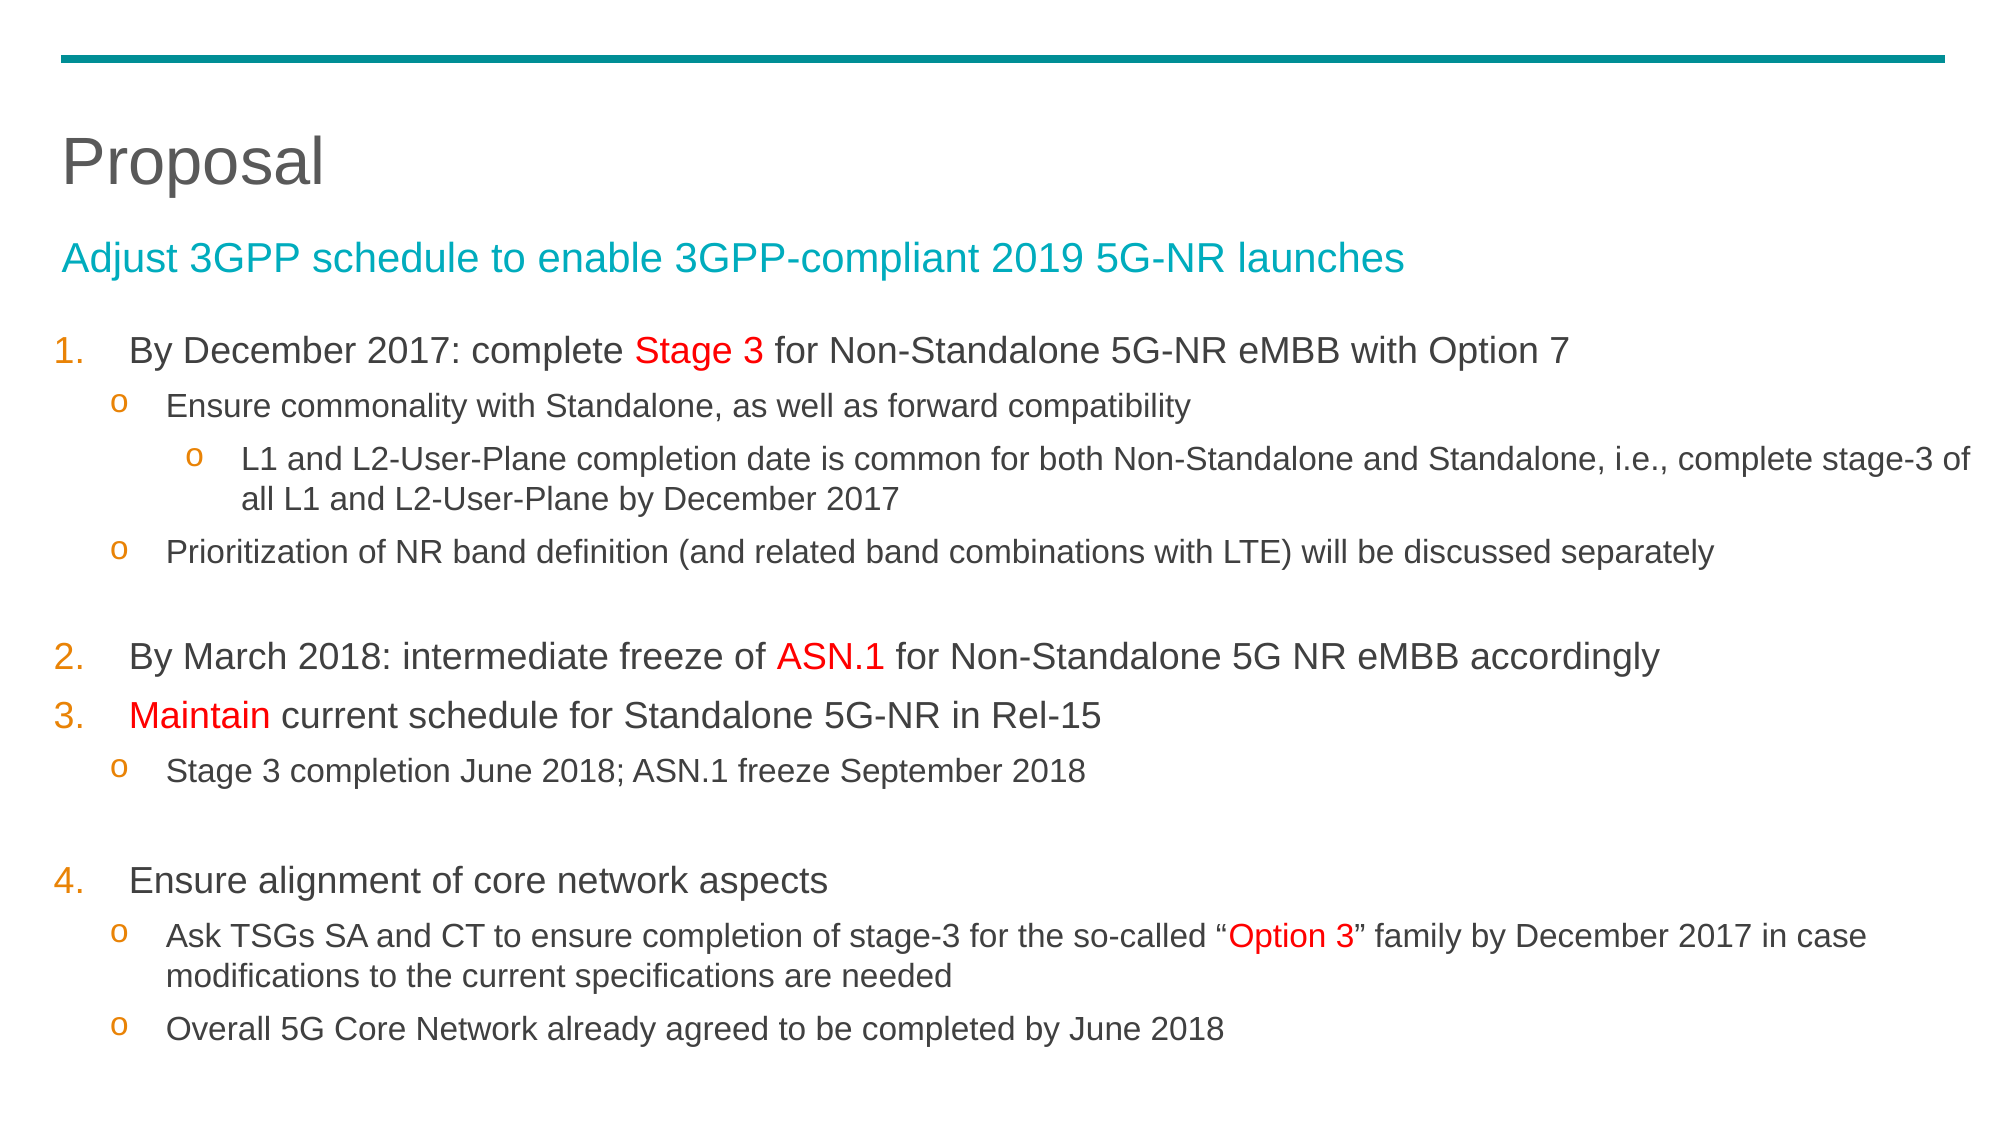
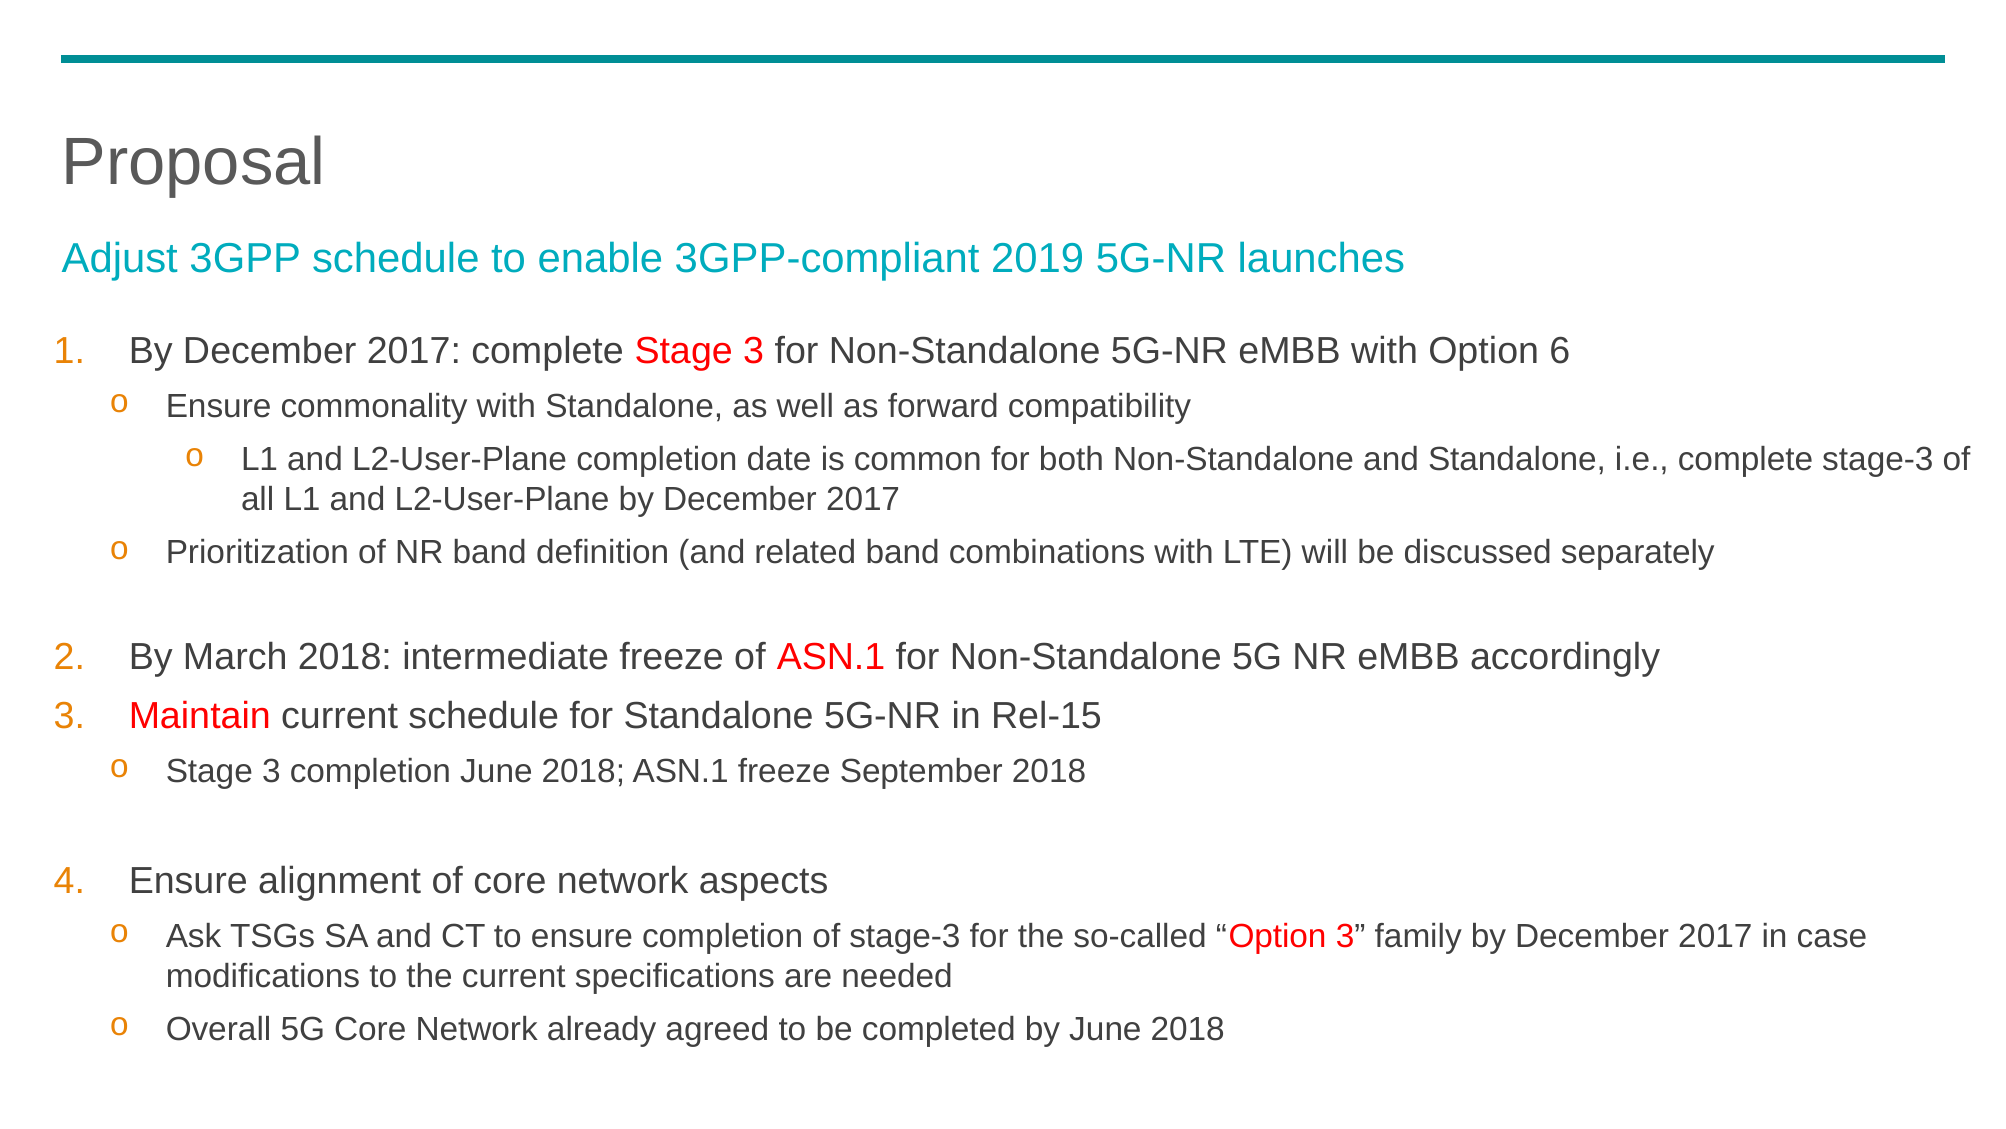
7: 7 -> 6 (1560, 351)
